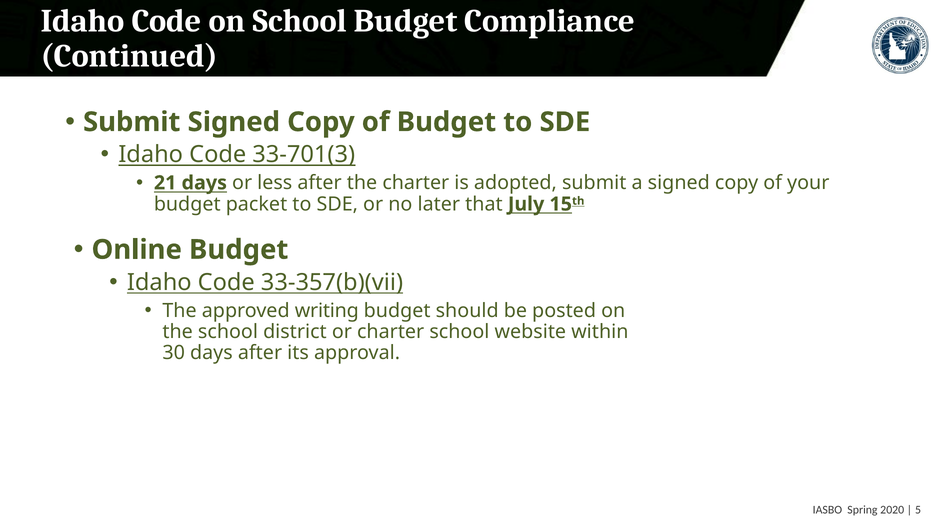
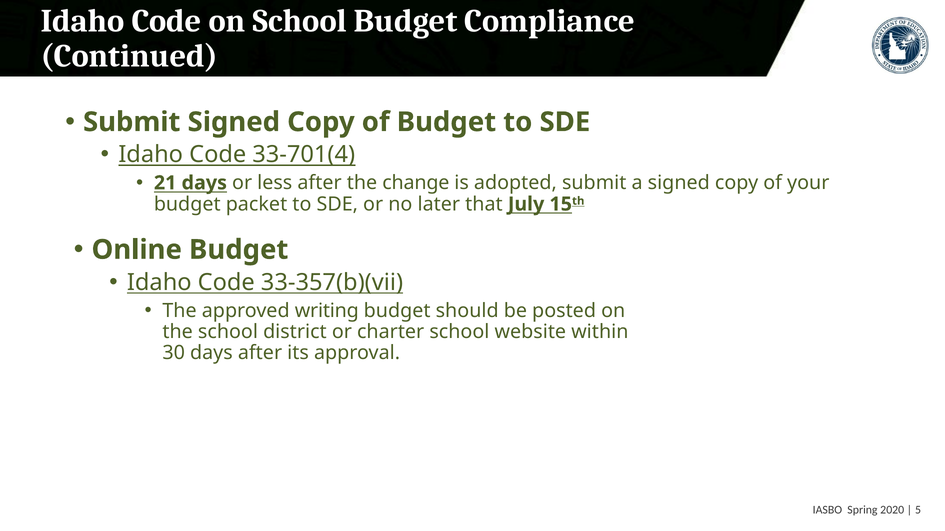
33-701(3: 33-701(3 -> 33-701(4 (304, 155)
the charter: charter -> change (416, 183)
